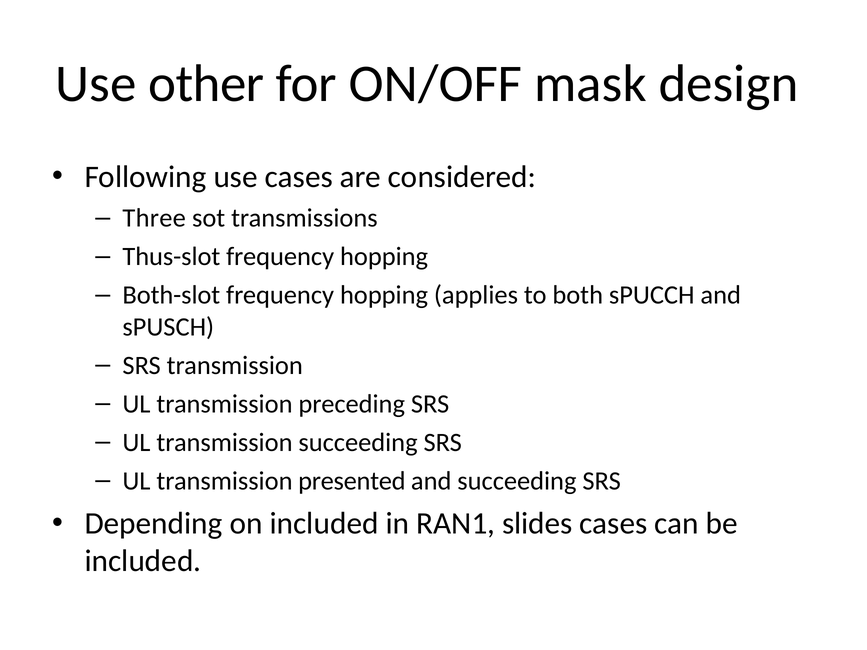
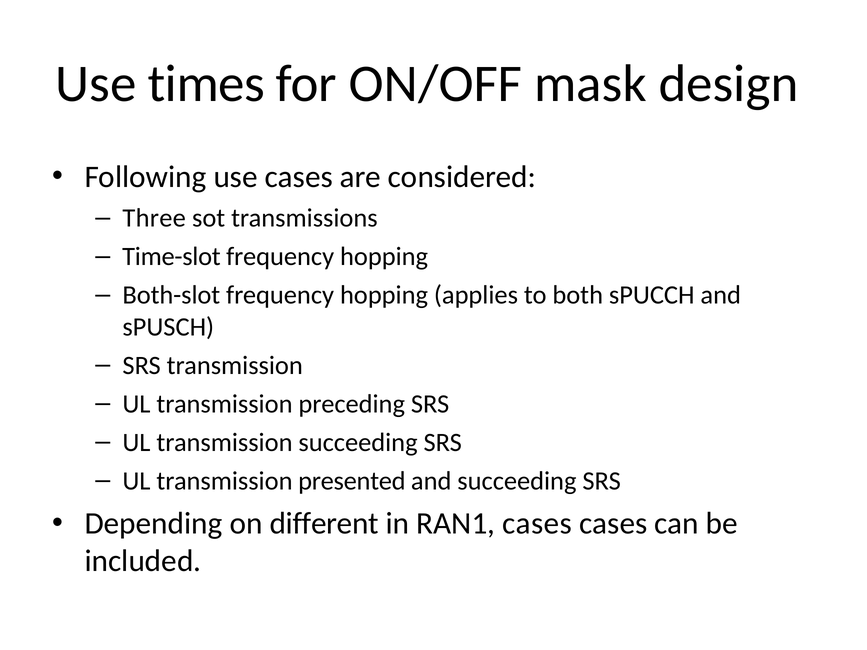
other: other -> times (206, 84)
Thus-slot: Thus-slot -> Time-slot (171, 257)
on included: included -> different (324, 524)
RAN1 slides: slides -> cases (537, 524)
